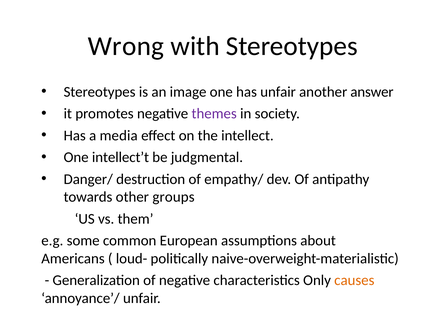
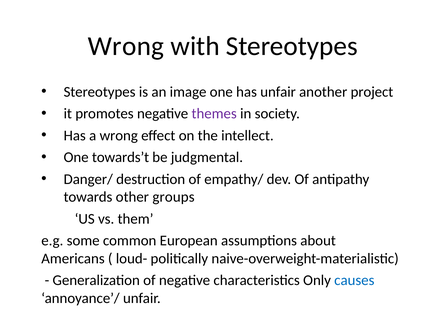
answer: answer -> project (372, 92)
a media: media -> wrong (119, 135)
intellect’t: intellect’t -> towards’t (121, 157)
causes colour: orange -> blue (354, 280)
